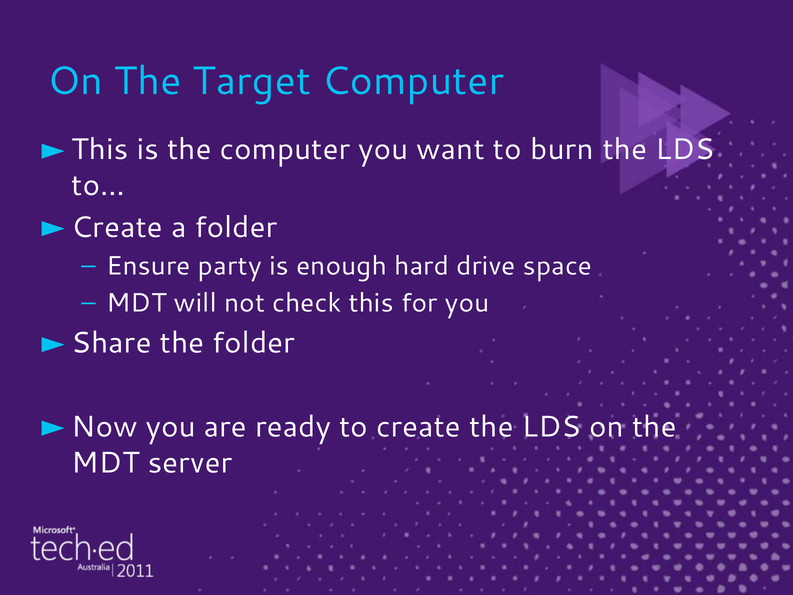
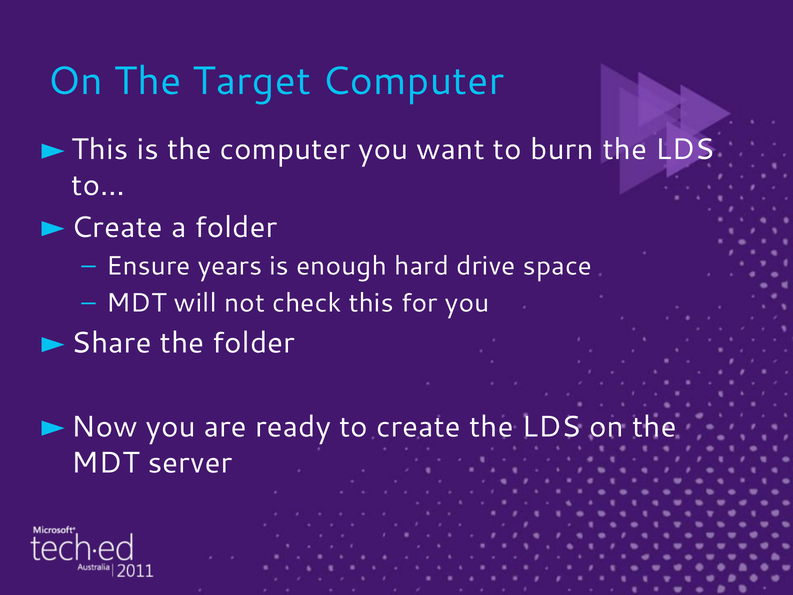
party: party -> years (230, 266)
